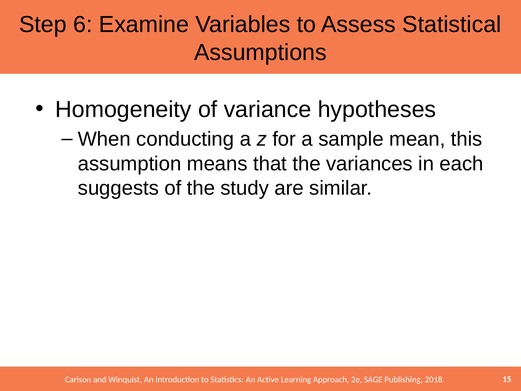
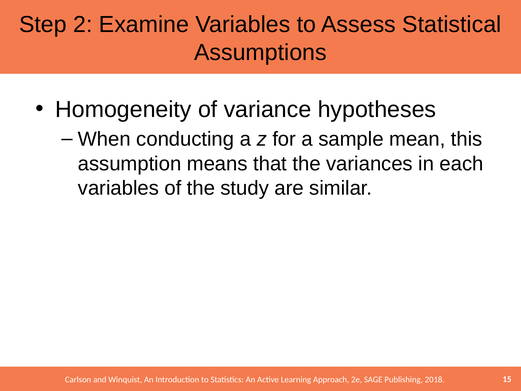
6: 6 -> 2 (83, 25)
suggests: suggests -> variables (118, 188)
